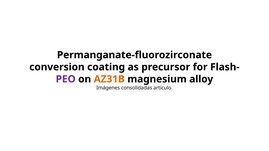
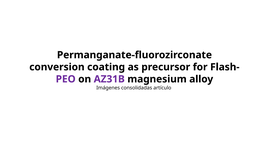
AZ31B colour: orange -> purple (109, 79)
